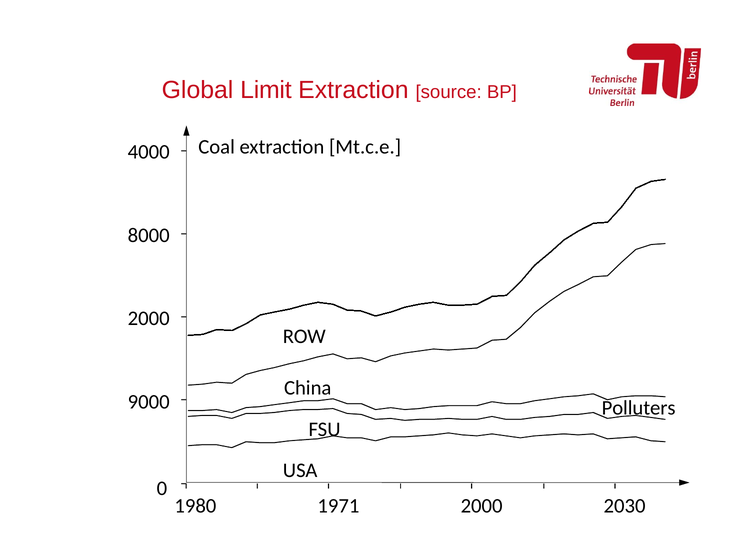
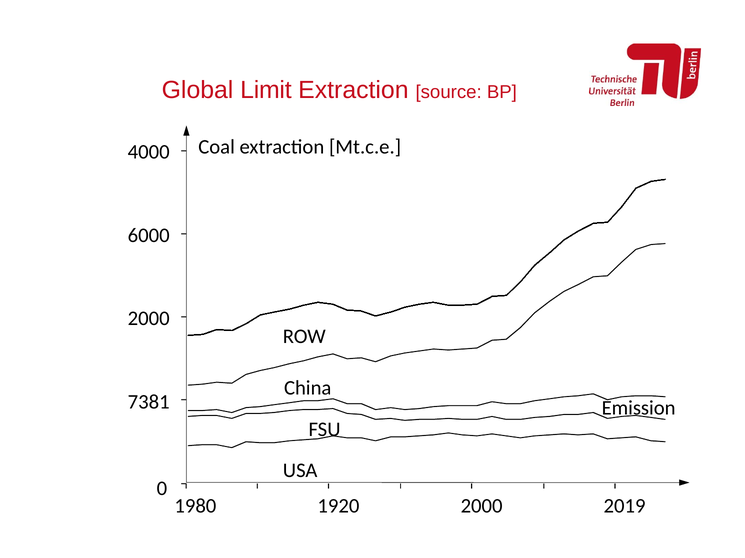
8000: 8000 -> 6000 (149, 236)
9000: 9000 -> 7381 (149, 402)
Polluters: Polluters -> Emission (639, 408)
1971: 1971 -> 1920 (338, 507)
2030: 2030 -> 2019 (625, 507)
